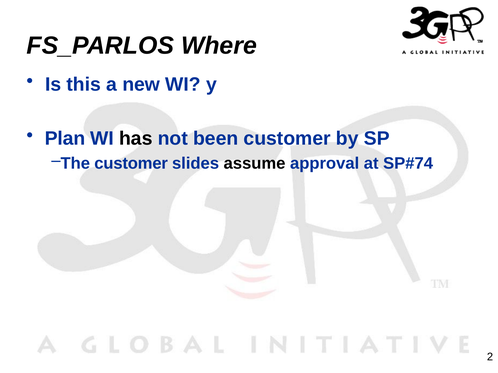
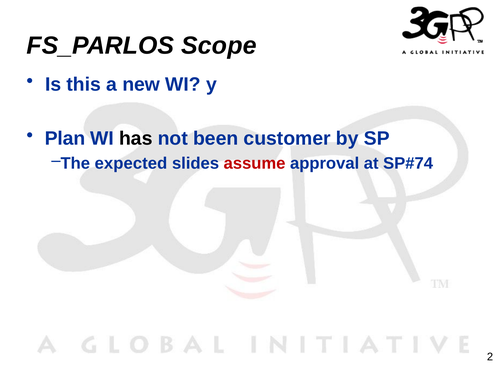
Where: Where -> Scope (219, 46)
The customer: customer -> expected (131, 163)
assume colour: black -> red (255, 163)
